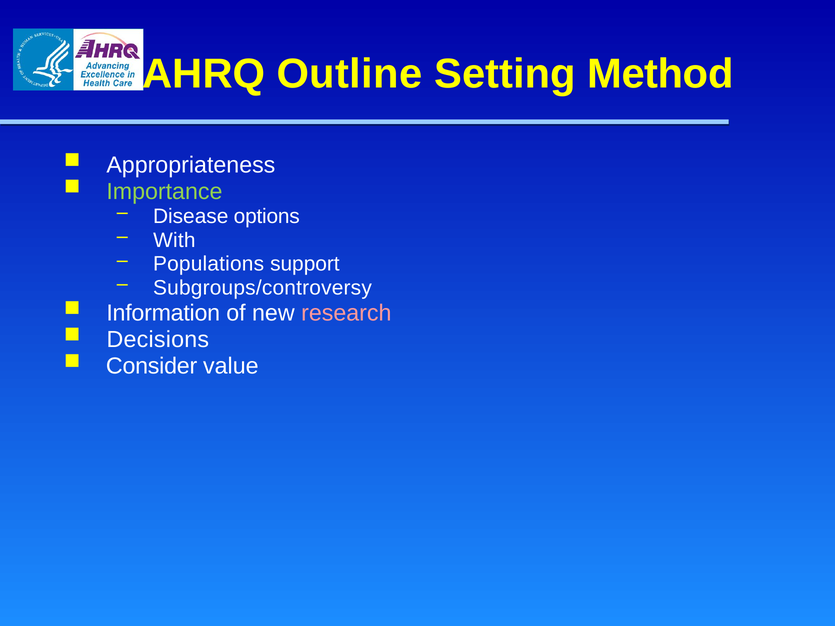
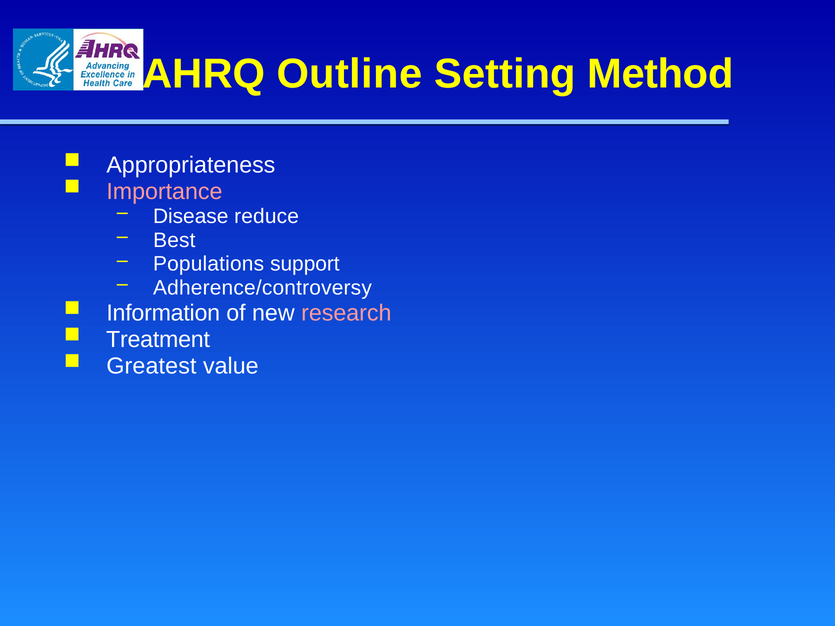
Importance colour: light green -> pink (164, 192)
options: options -> reduce (267, 217)
With: With -> Best (174, 240)
Subgroups/controversy: Subgroups/controversy -> Adherence/controversy (262, 288)
Decisions: Decisions -> Treatment (158, 340)
Consider: Consider -> Greatest (151, 366)
